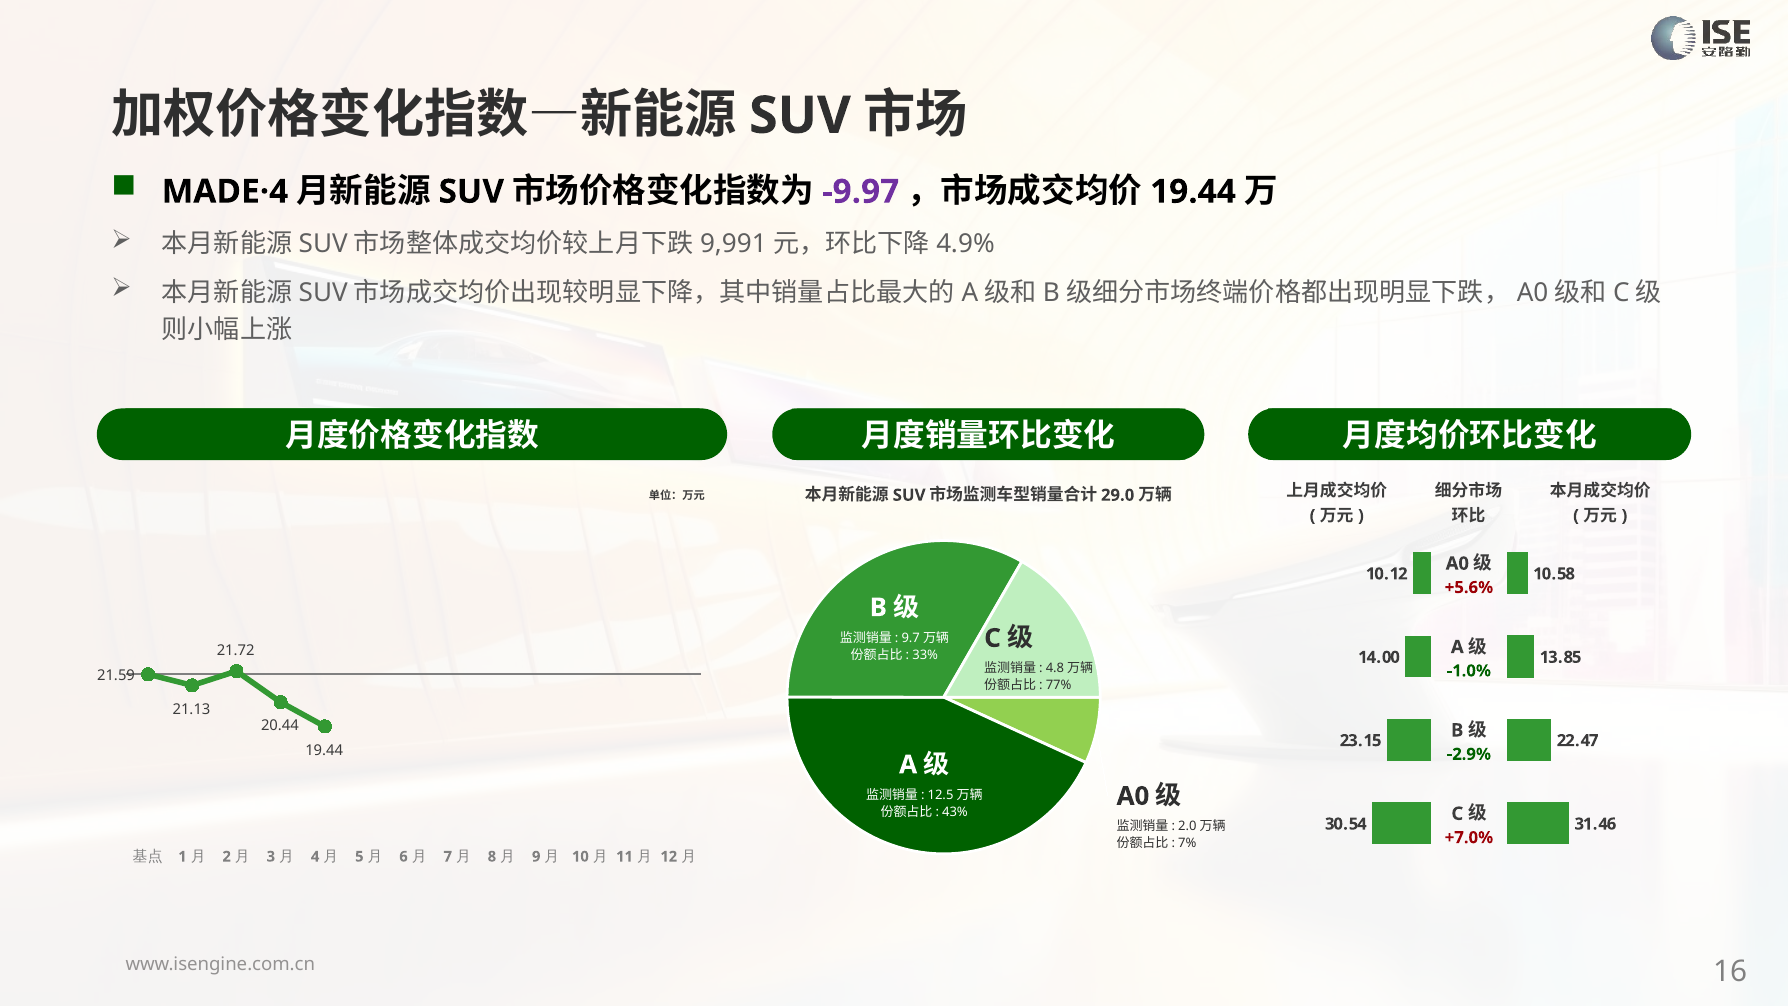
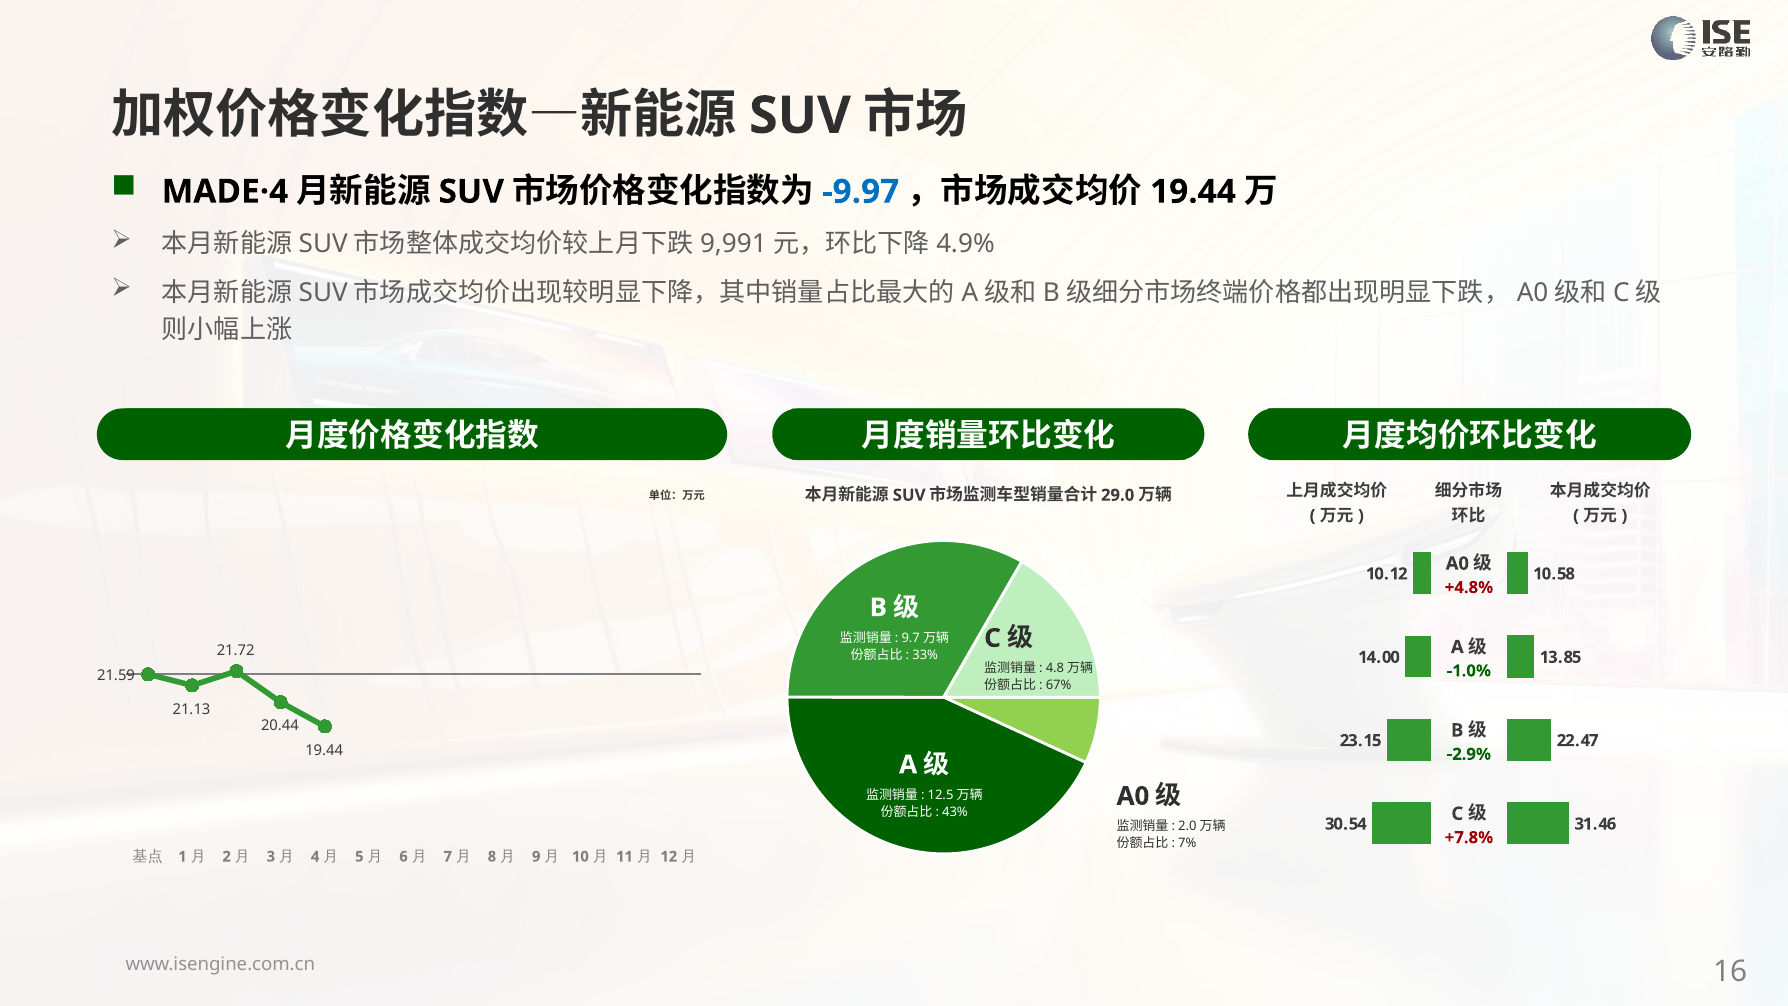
-9.97 colour: purple -> blue (861, 192)
+5.6%: +5.6% -> +4.8% (1469, 587)
77%: 77% -> 67% (1059, 685)
+7.0%: +7.0% -> +7.8% (1469, 837)
